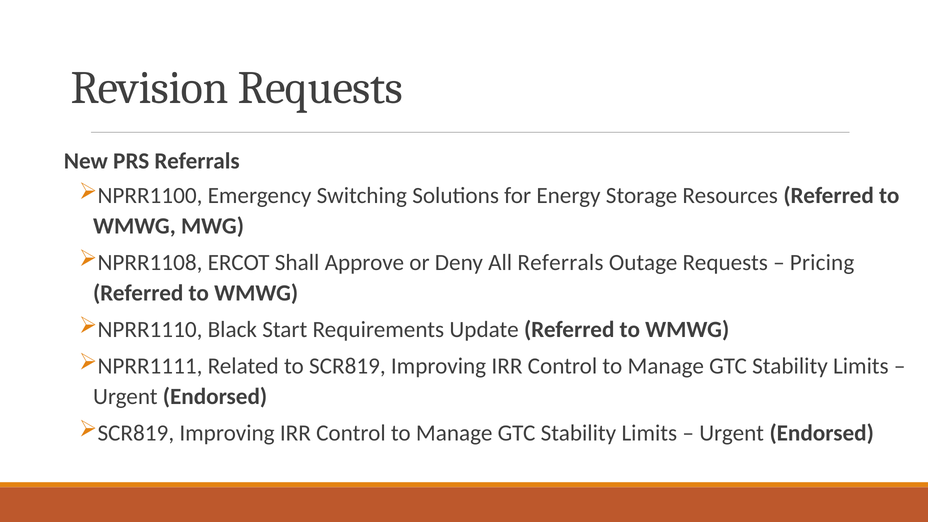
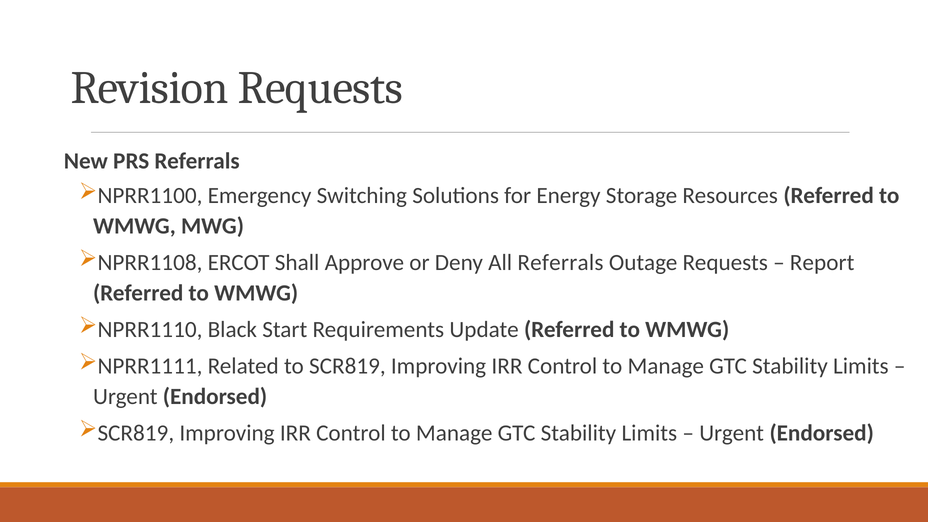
Pricing: Pricing -> Report (822, 263)
